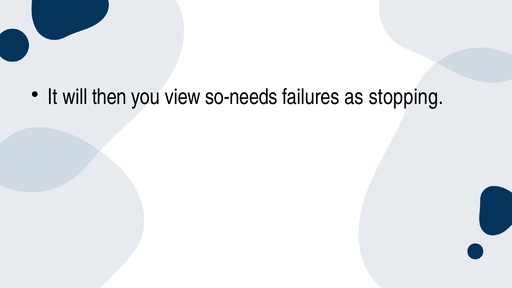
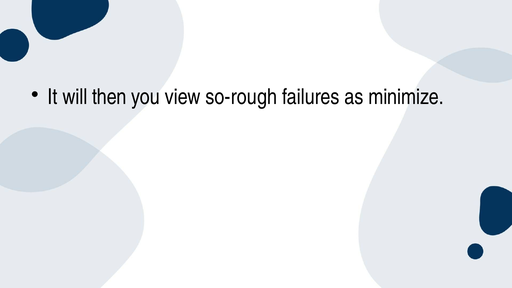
so-needs: so-needs -> so-rough (241, 97)
stopping: stopping -> minimize (406, 97)
